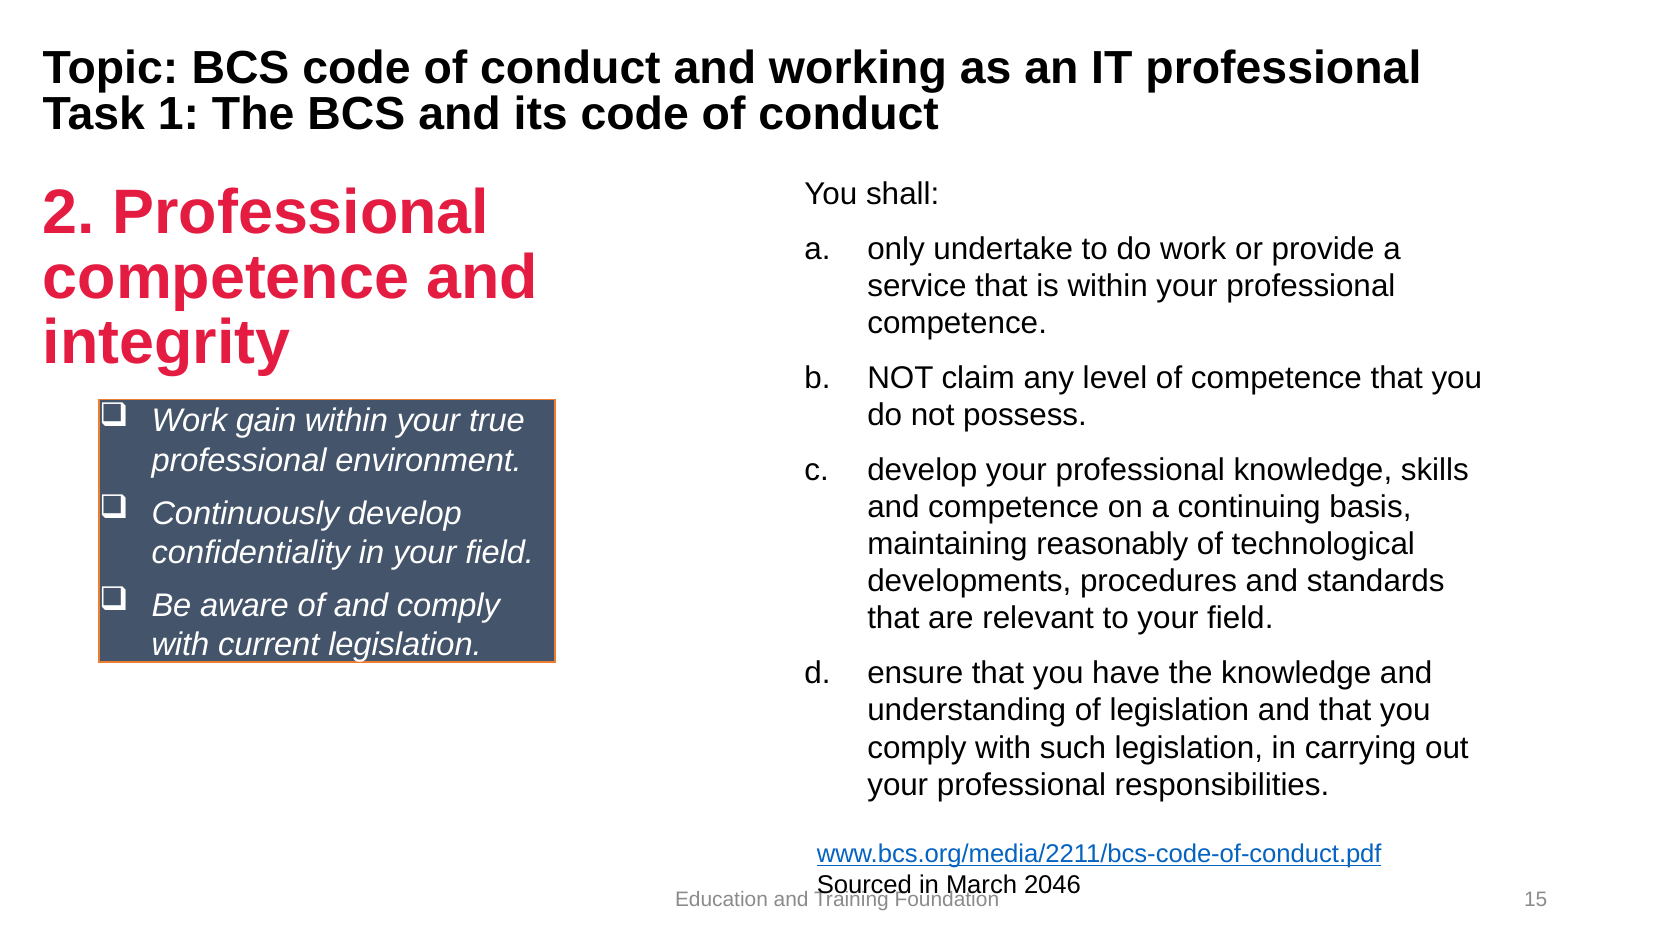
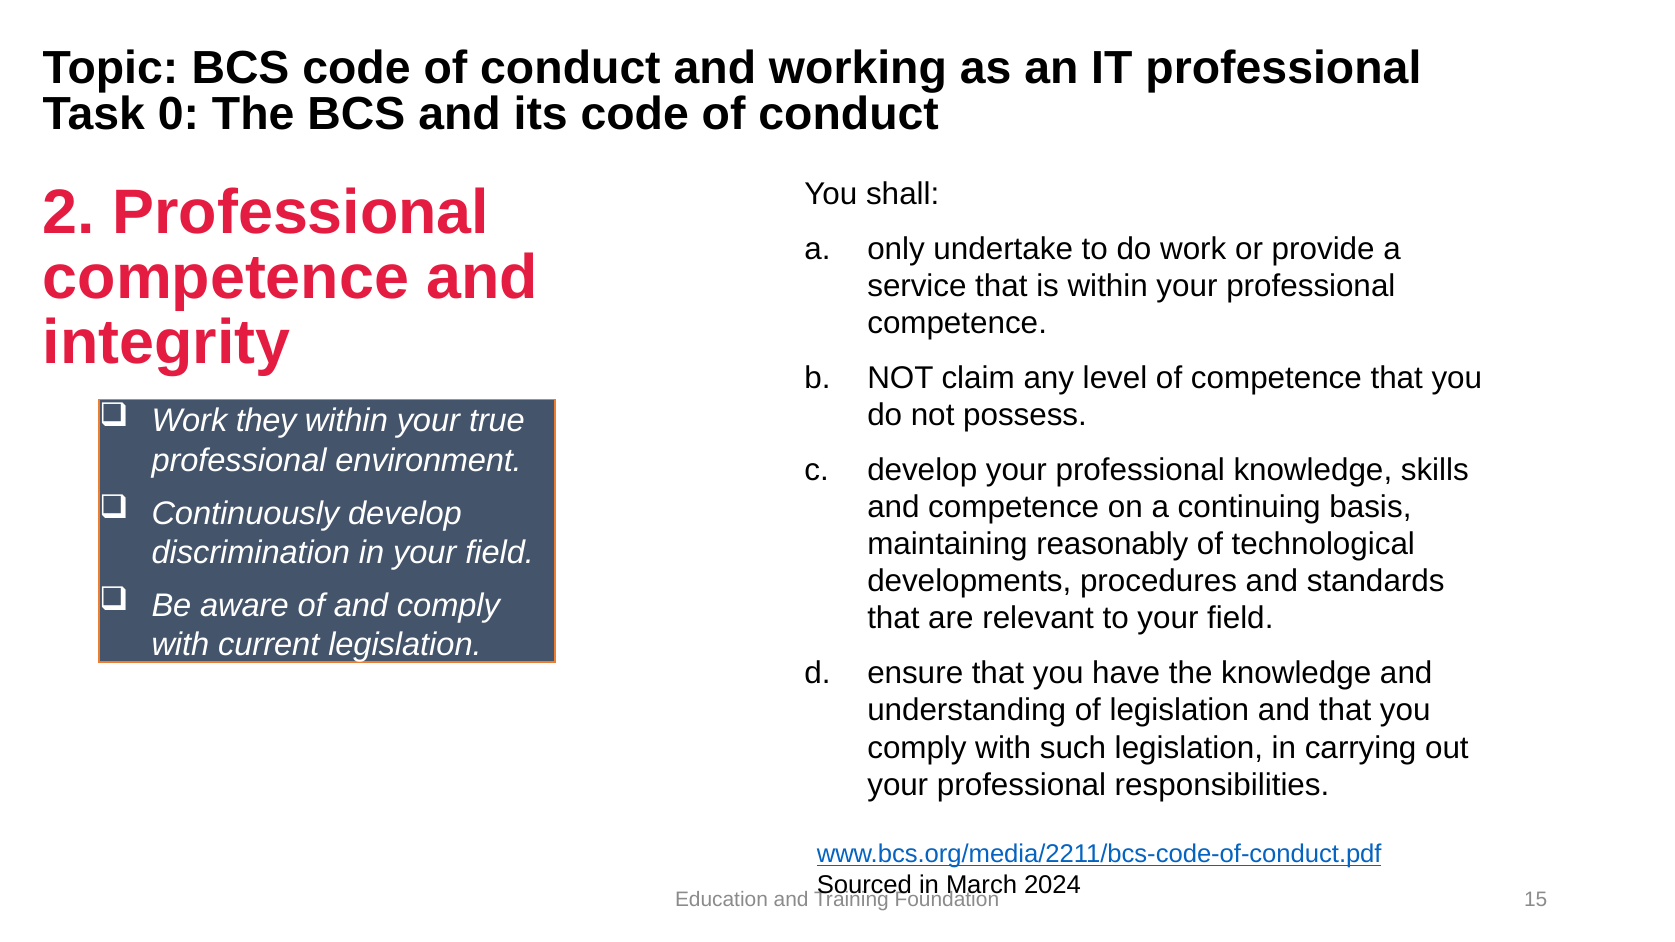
1: 1 -> 0 (178, 114)
gain: gain -> they (266, 421)
confidentiality: confidentiality -> discrimination (251, 552)
2046: 2046 -> 2024 (1052, 885)
